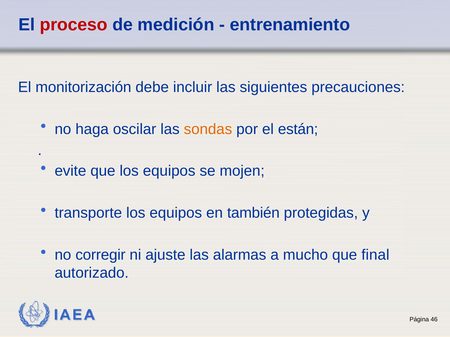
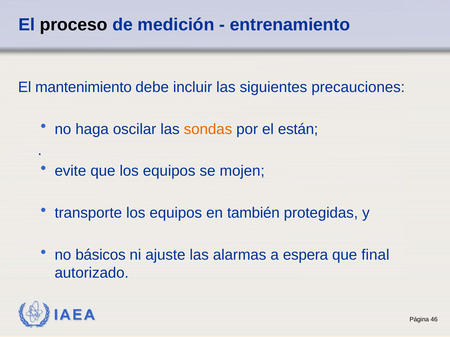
proceso colour: red -> black (74, 25)
monitorización: monitorización -> mantenimiento (83, 87)
corregir: corregir -> básicos (101, 255)
mucho: mucho -> espera (306, 255)
